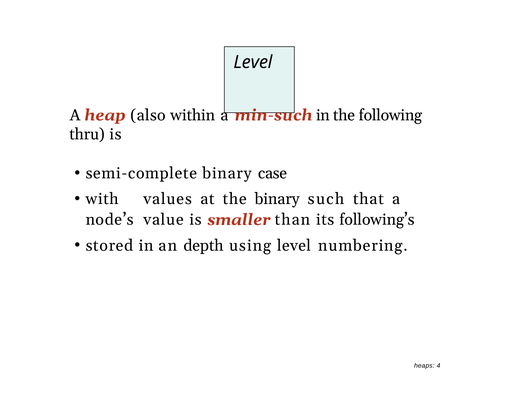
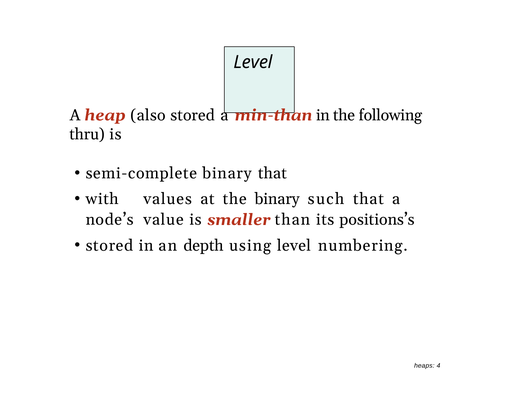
also within: within -> stored (193, 115)
min-such: min-such -> min-than (274, 115)
binary case: case -> that (273, 173)
following’s: following’s -> positions’s (377, 220)
